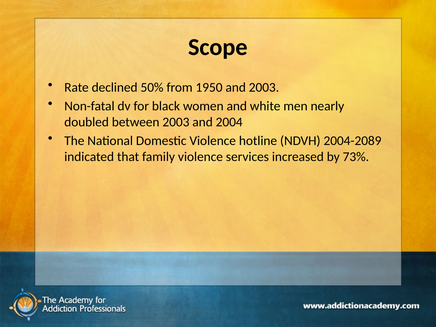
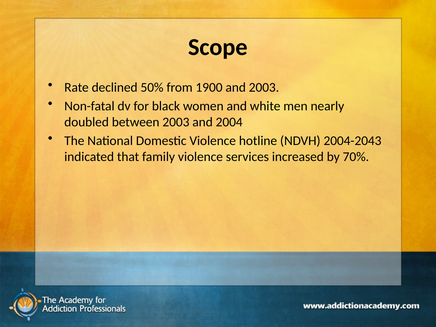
1950: 1950 -> 1900 (209, 87)
2004-2089: 2004-2089 -> 2004-2043 (352, 141)
73%: 73% -> 70% (356, 157)
